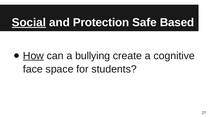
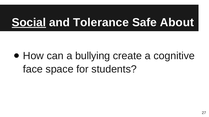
Protection: Protection -> Tolerance (101, 23)
Based: Based -> About (177, 23)
How underline: present -> none (33, 56)
